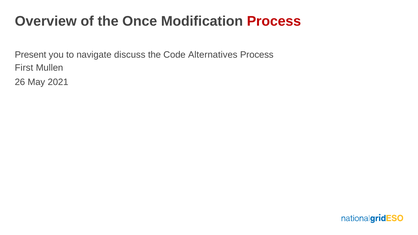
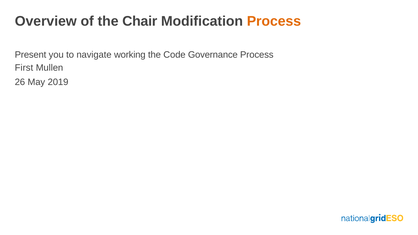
Once: Once -> Chair (140, 21)
Process colour: red -> orange (274, 21)
discuss: discuss -> working (130, 55)
Alternatives: Alternatives -> Governance (213, 55)
2021: 2021 -> 2019 (58, 82)
